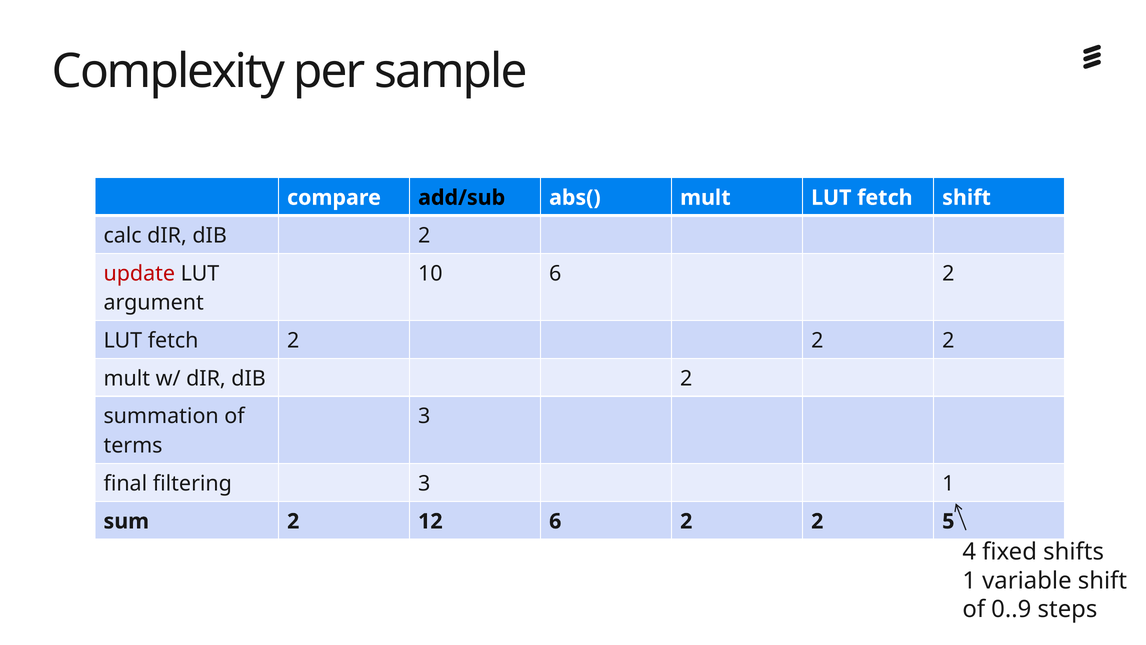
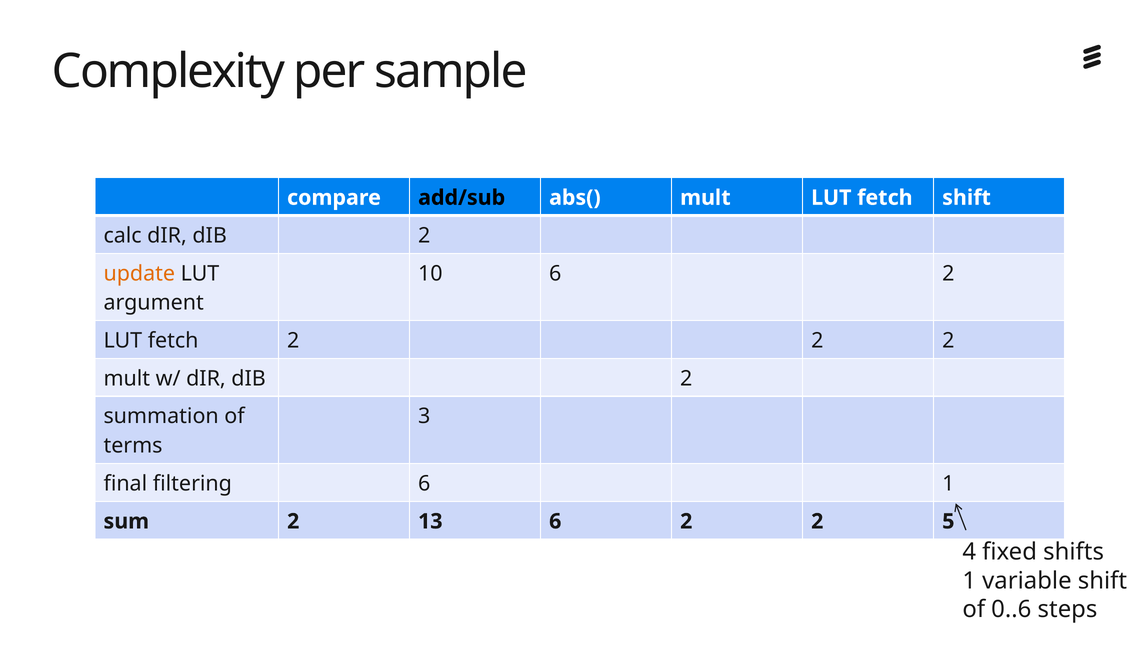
update colour: red -> orange (139, 273)
filtering 3: 3 -> 6 (424, 483)
12: 12 -> 13 (430, 521)
0..9: 0..9 -> 0..6 (1011, 609)
